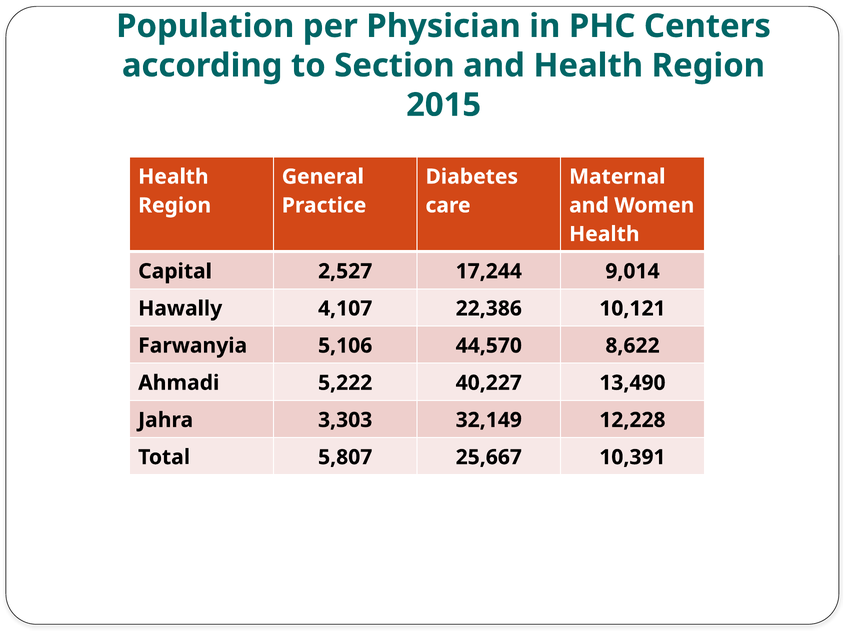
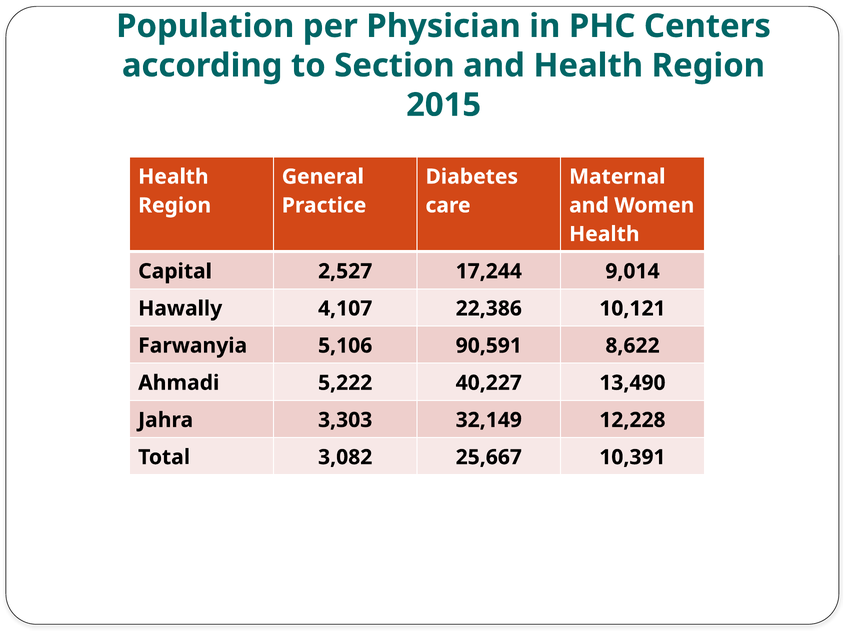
44,570: 44,570 -> 90,591 (489, 346)
5,807: 5,807 -> 3,082 (345, 458)
